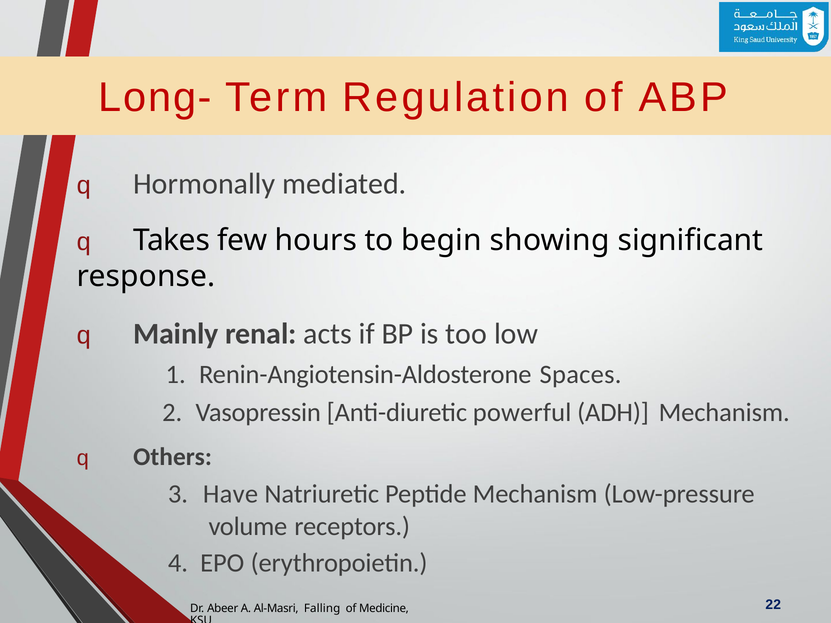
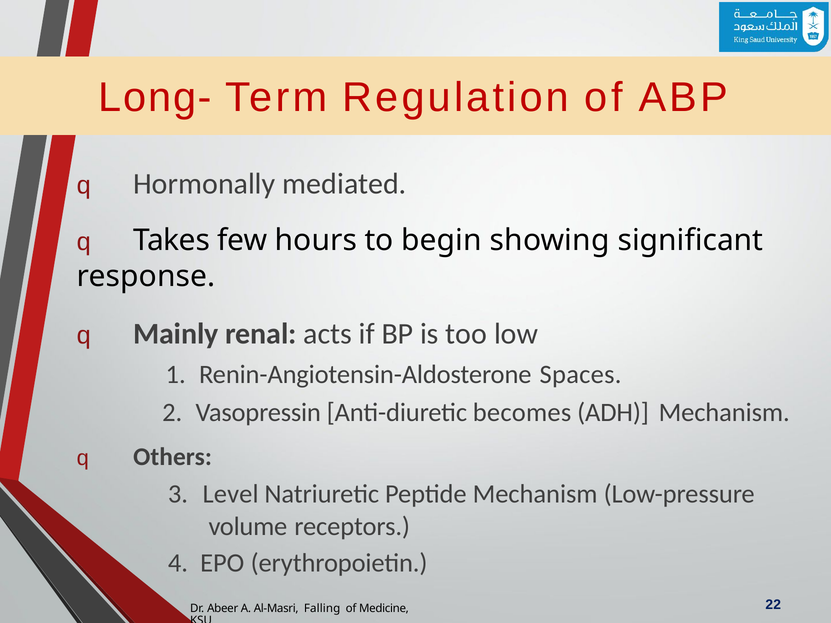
powerful: powerful -> becomes (522, 413)
Have: Have -> Level (231, 494)
